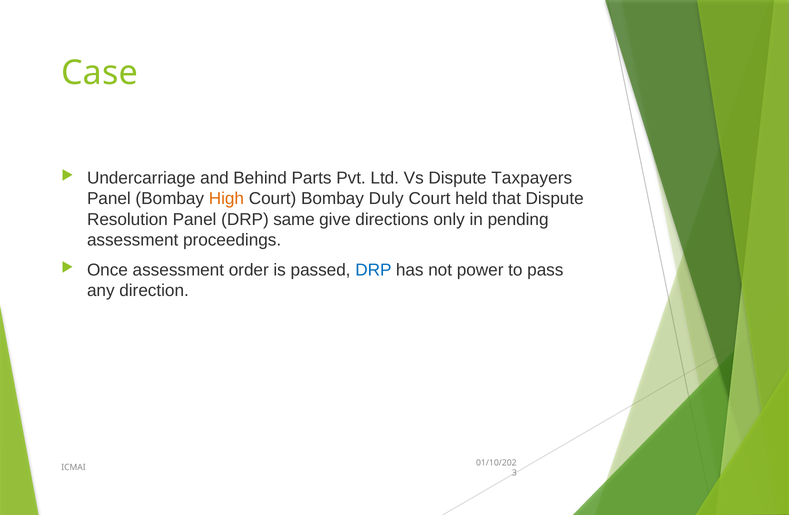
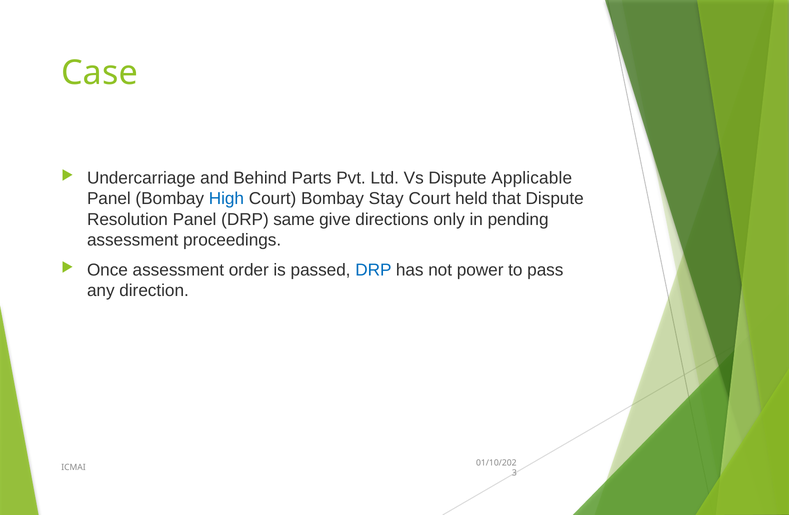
Taxpayers: Taxpayers -> Applicable (532, 178)
High colour: orange -> blue (226, 199)
Duly: Duly -> Stay (386, 199)
